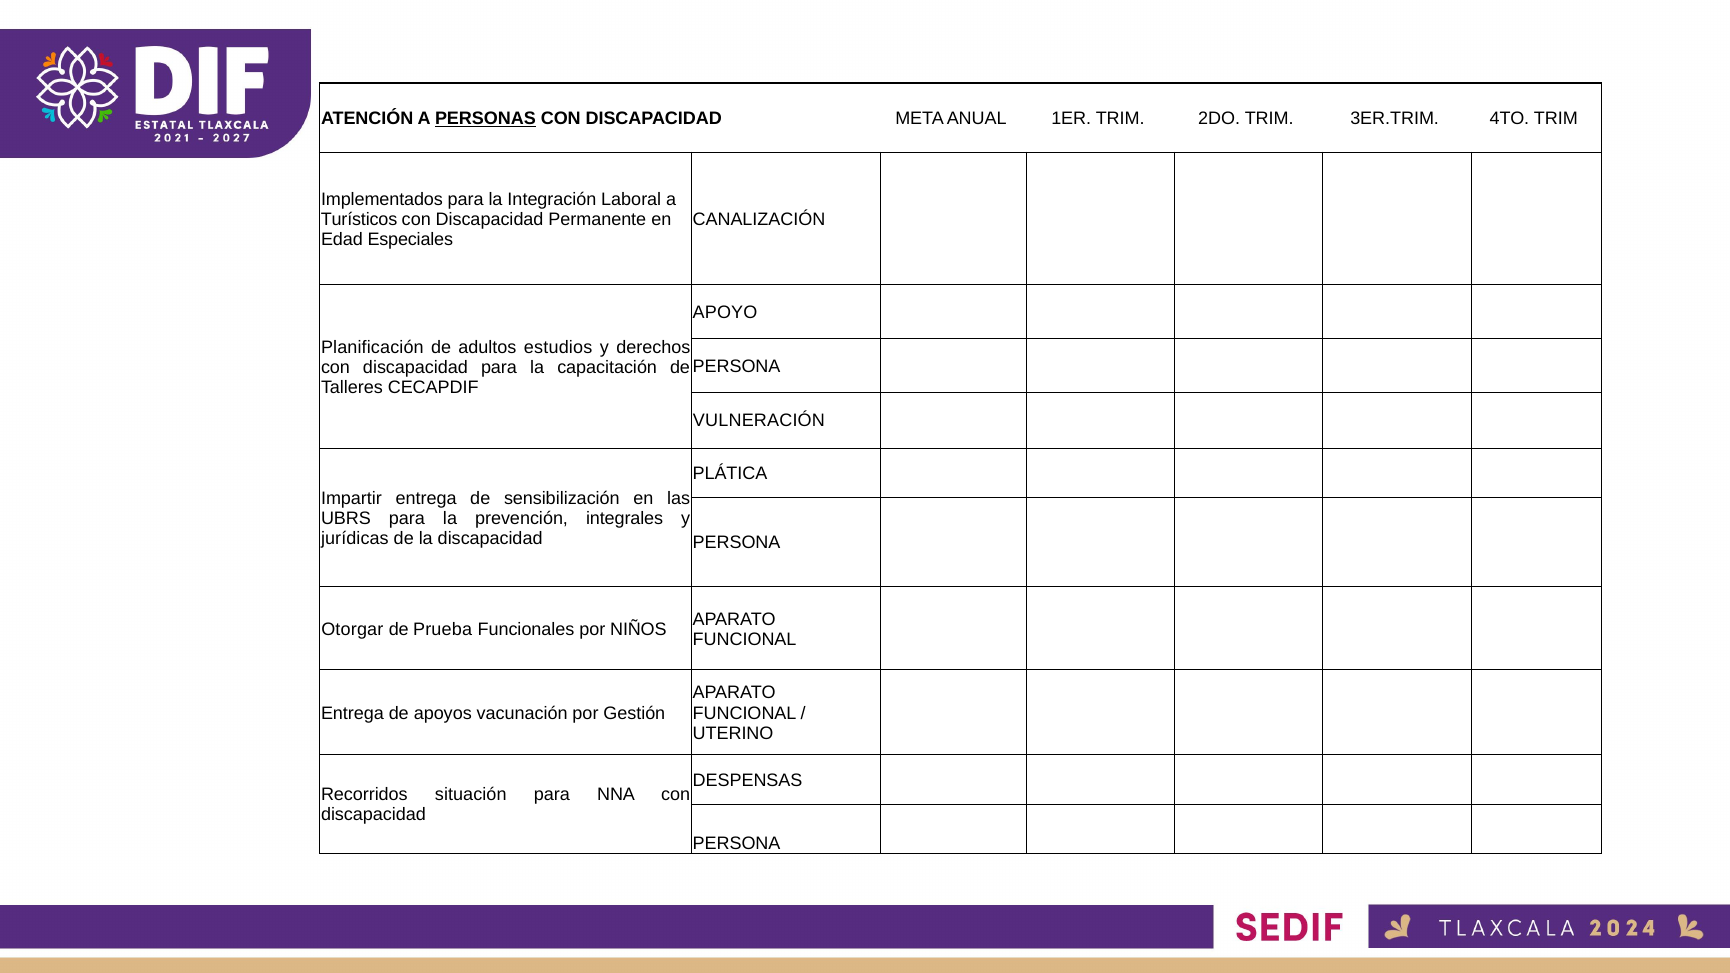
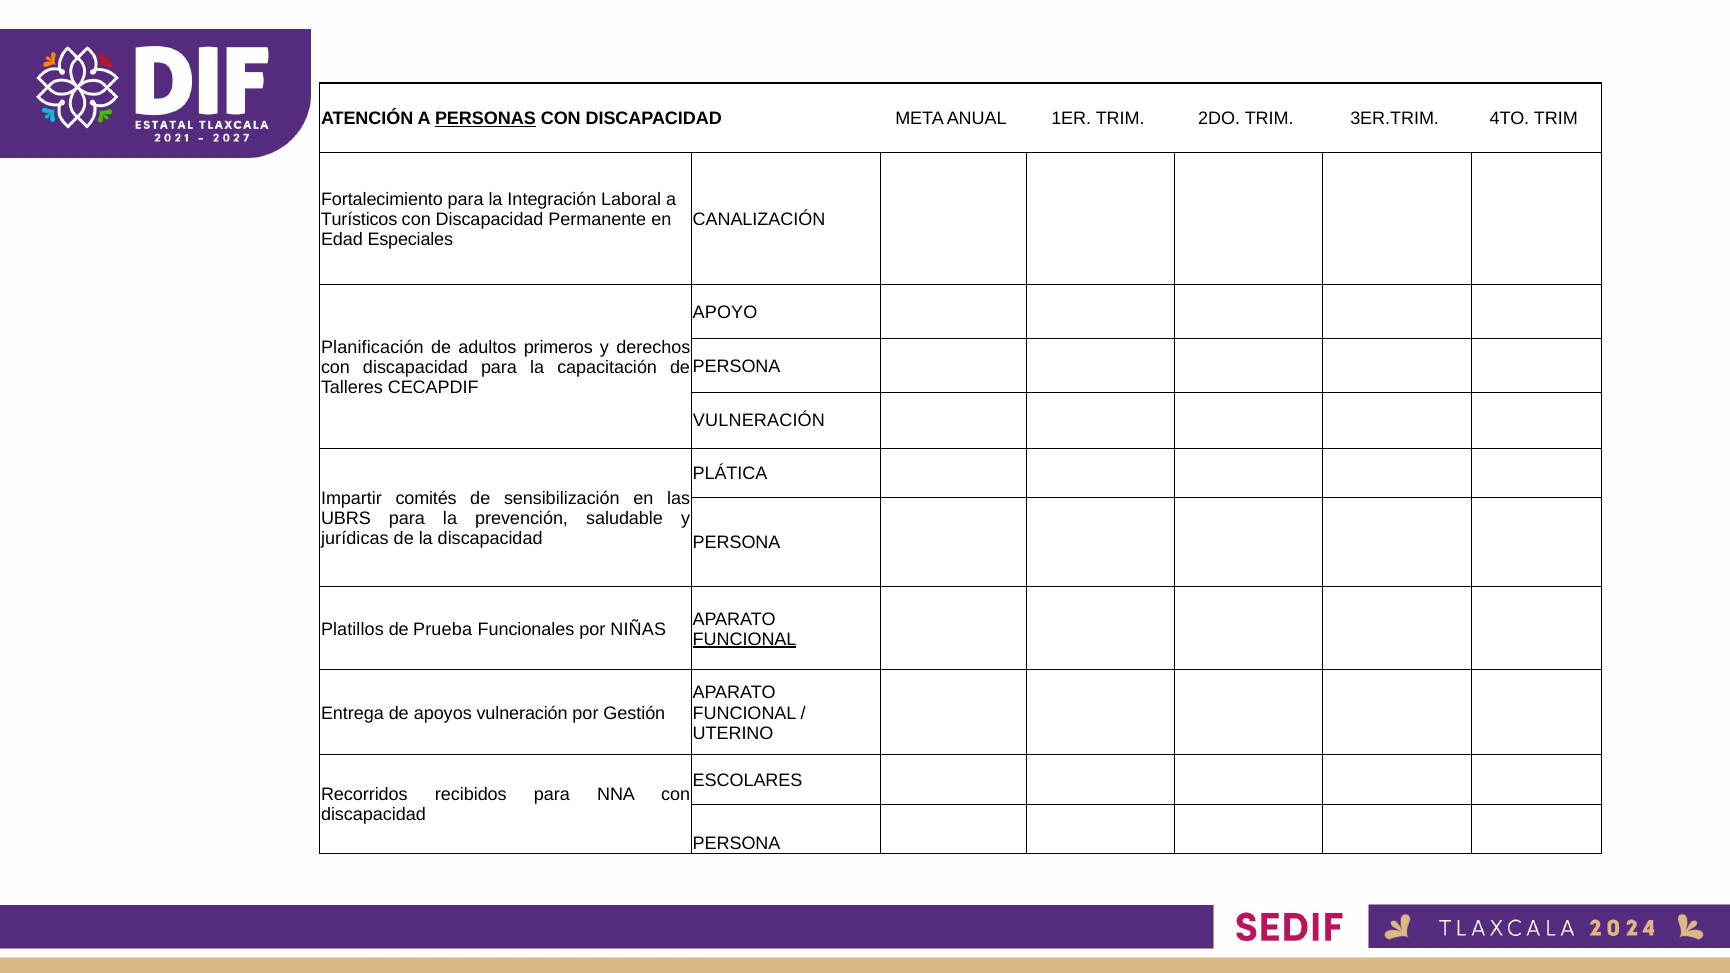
Implementados: Implementados -> Fortalecimiento (382, 199)
estudios: estudios -> primeros (558, 347)
Impartir entrega: entrega -> comités (426, 498)
integrales: integrales -> saludable (625, 518)
Otorgar: Otorgar -> Platillos (352, 629)
NIÑOS: NIÑOS -> NIÑAS (638, 629)
FUNCIONAL underline: none -> present (745, 639)
apoyos vacunación: vacunación -> vulneración (522, 713)
DESPENSAS: DESPENSAS -> ESCOLARES (748, 780)
situación: situación -> recibidos (471, 795)
